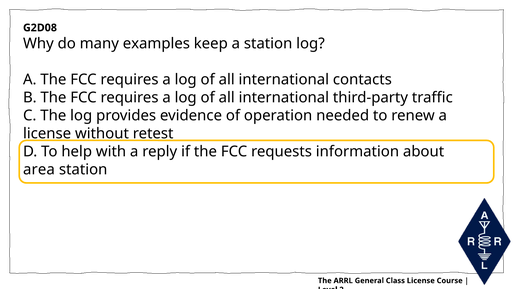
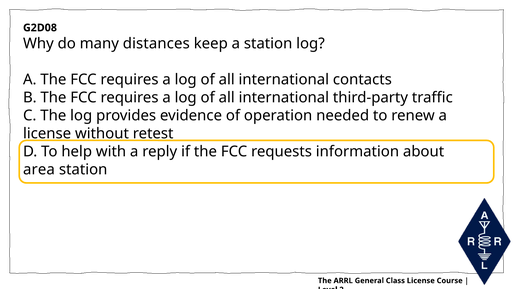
examples: examples -> distances (156, 43)
